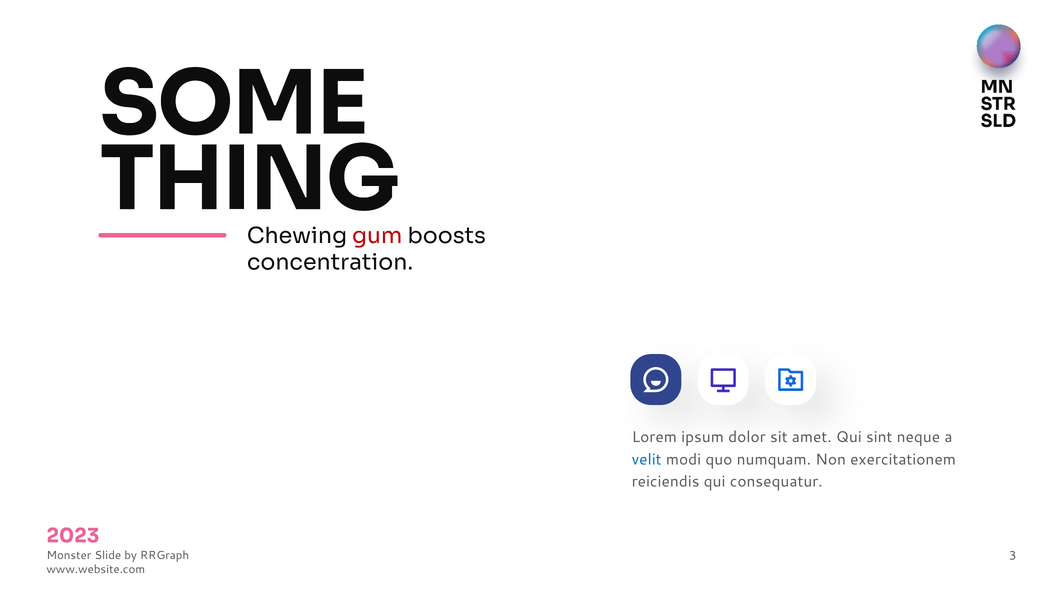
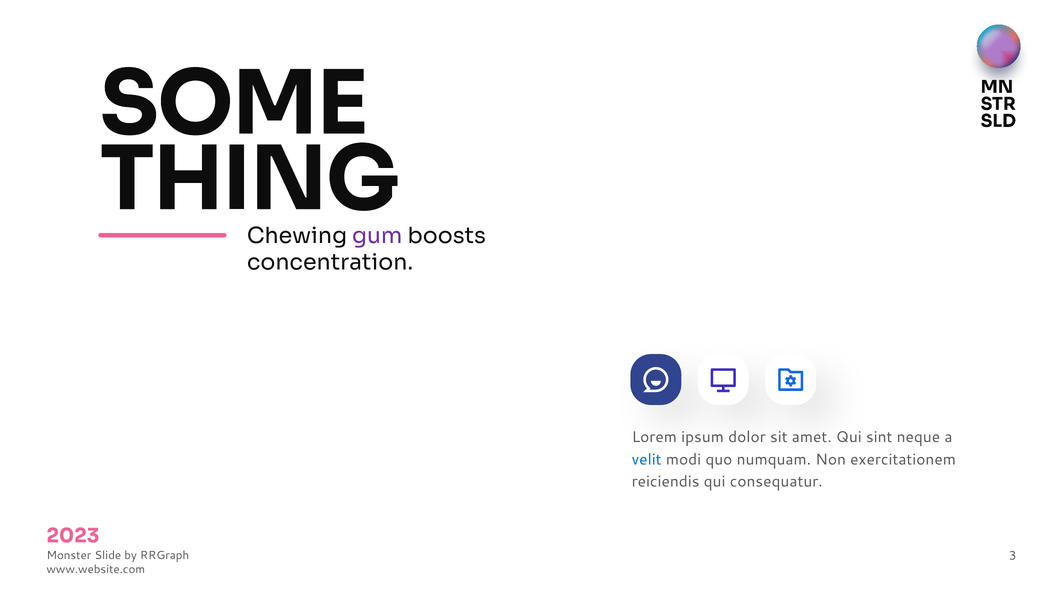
gum colour: red -> purple (377, 236)
